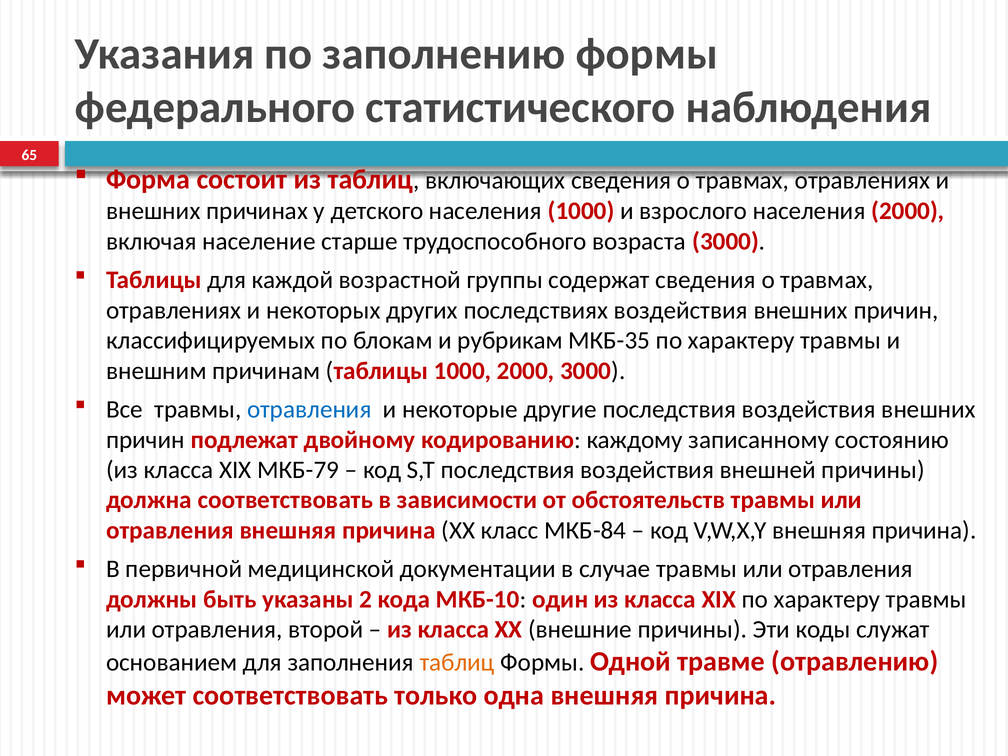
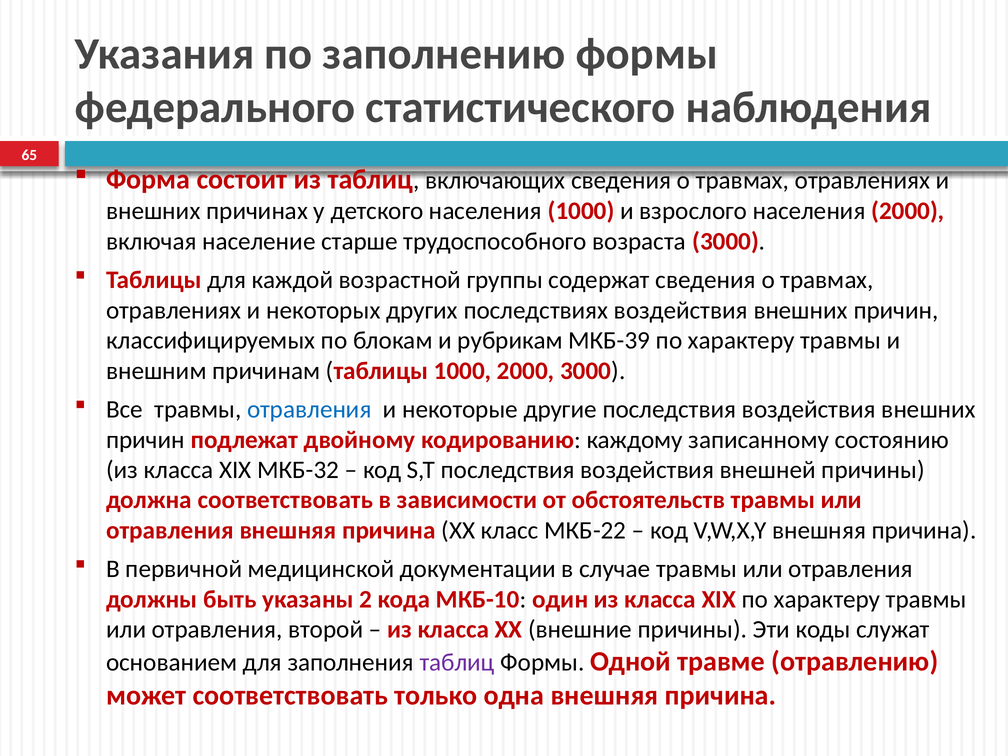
МКБ-35: МКБ-35 -> МКБ-39 (609, 341)
МКБ-79: МКБ-79 -> МКБ-32 (298, 470)
МКБ-84: МКБ-84 -> МКБ-22 (585, 530)
таблиц colour: orange -> purple (457, 663)
